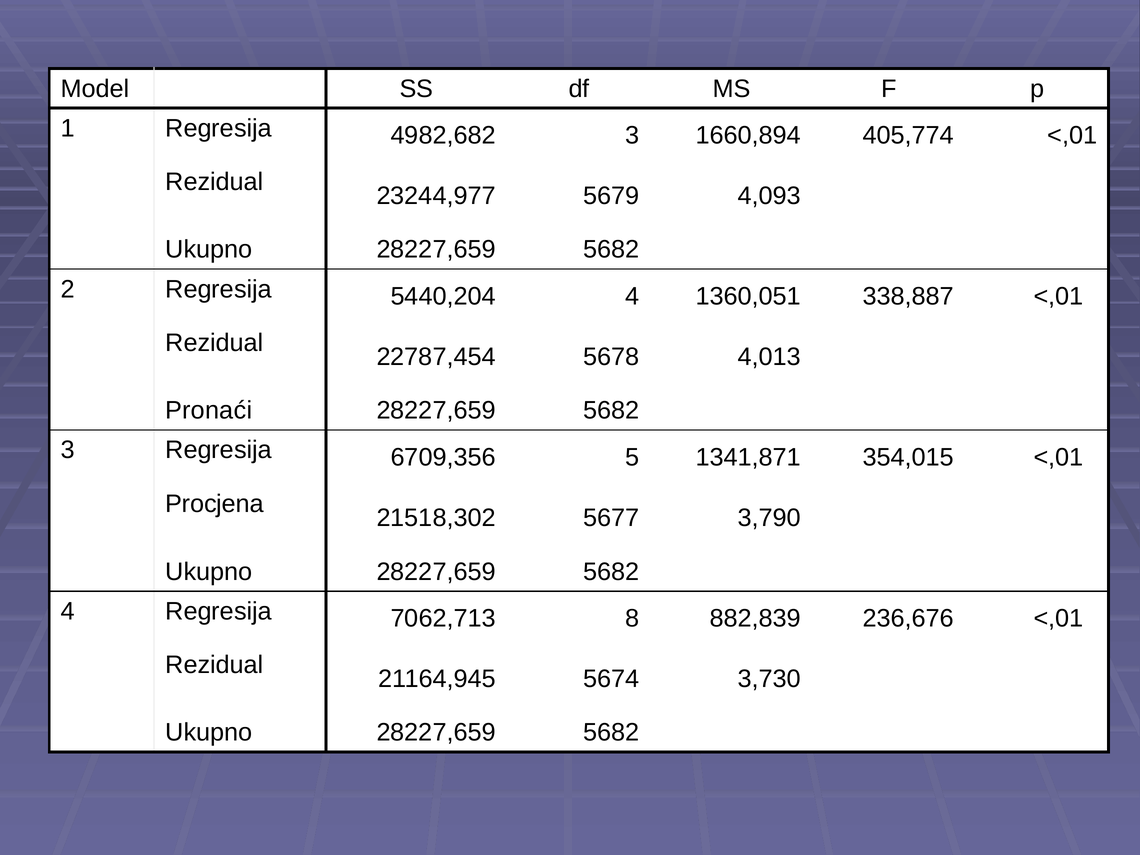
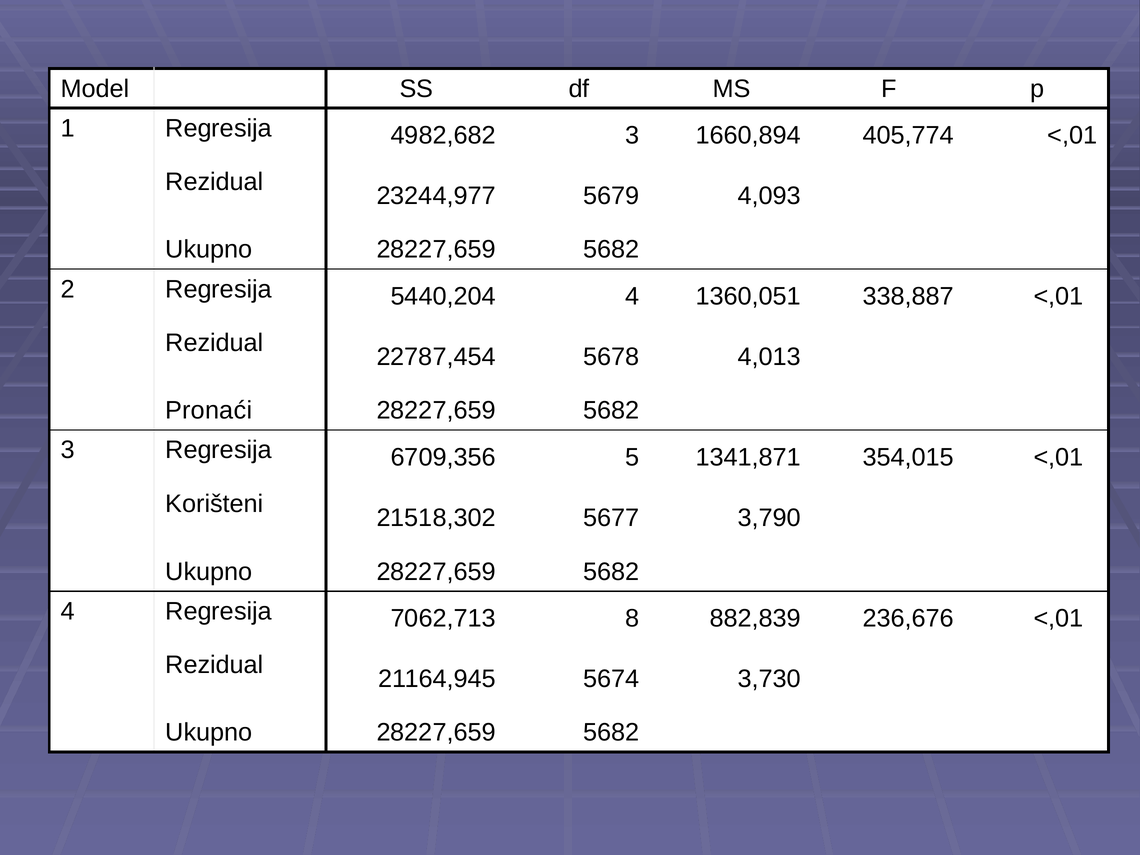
Procjena: Procjena -> Korišteni (214, 504)
